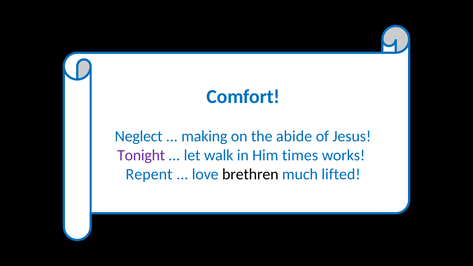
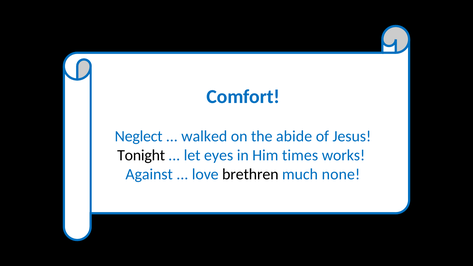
making: making -> walked (204, 136)
Tonight colour: purple -> black (141, 155)
walk: walk -> eyes (219, 155)
Repent: Repent -> Against (149, 174)
lifted: lifted -> none (341, 174)
